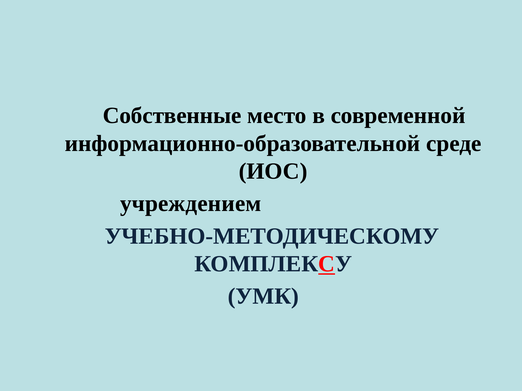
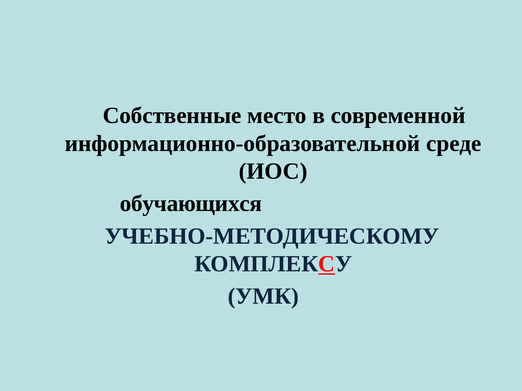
учреждением: учреждением -> обучающихся (191, 204)
